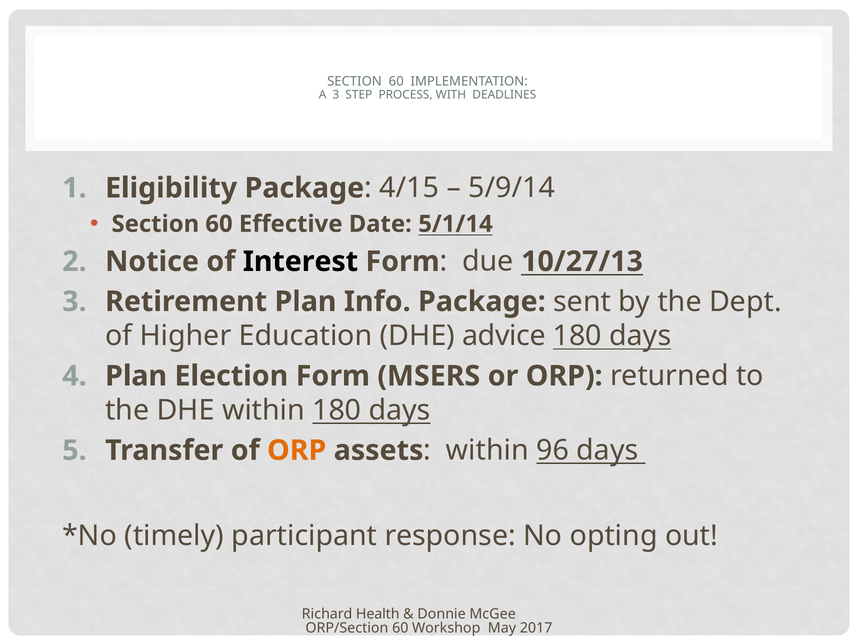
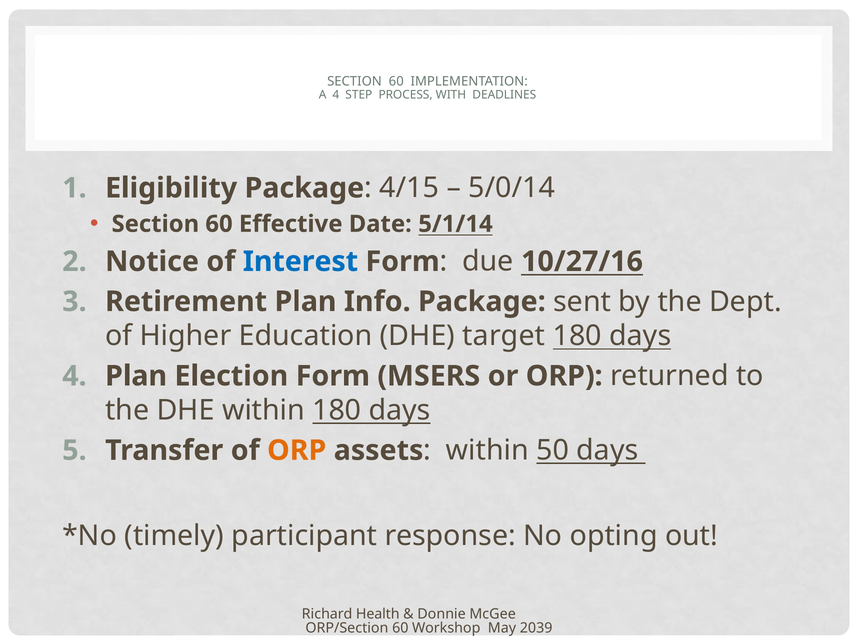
A 3: 3 -> 4 (336, 95)
5/9/14: 5/9/14 -> 5/0/14 (512, 188)
Interest colour: black -> blue (300, 261)
10/27/13: 10/27/13 -> 10/27/16 (582, 261)
advice: advice -> target (504, 336)
96: 96 -> 50 (553, 450)
2017: 2017 -> 2039 (536, 628)
